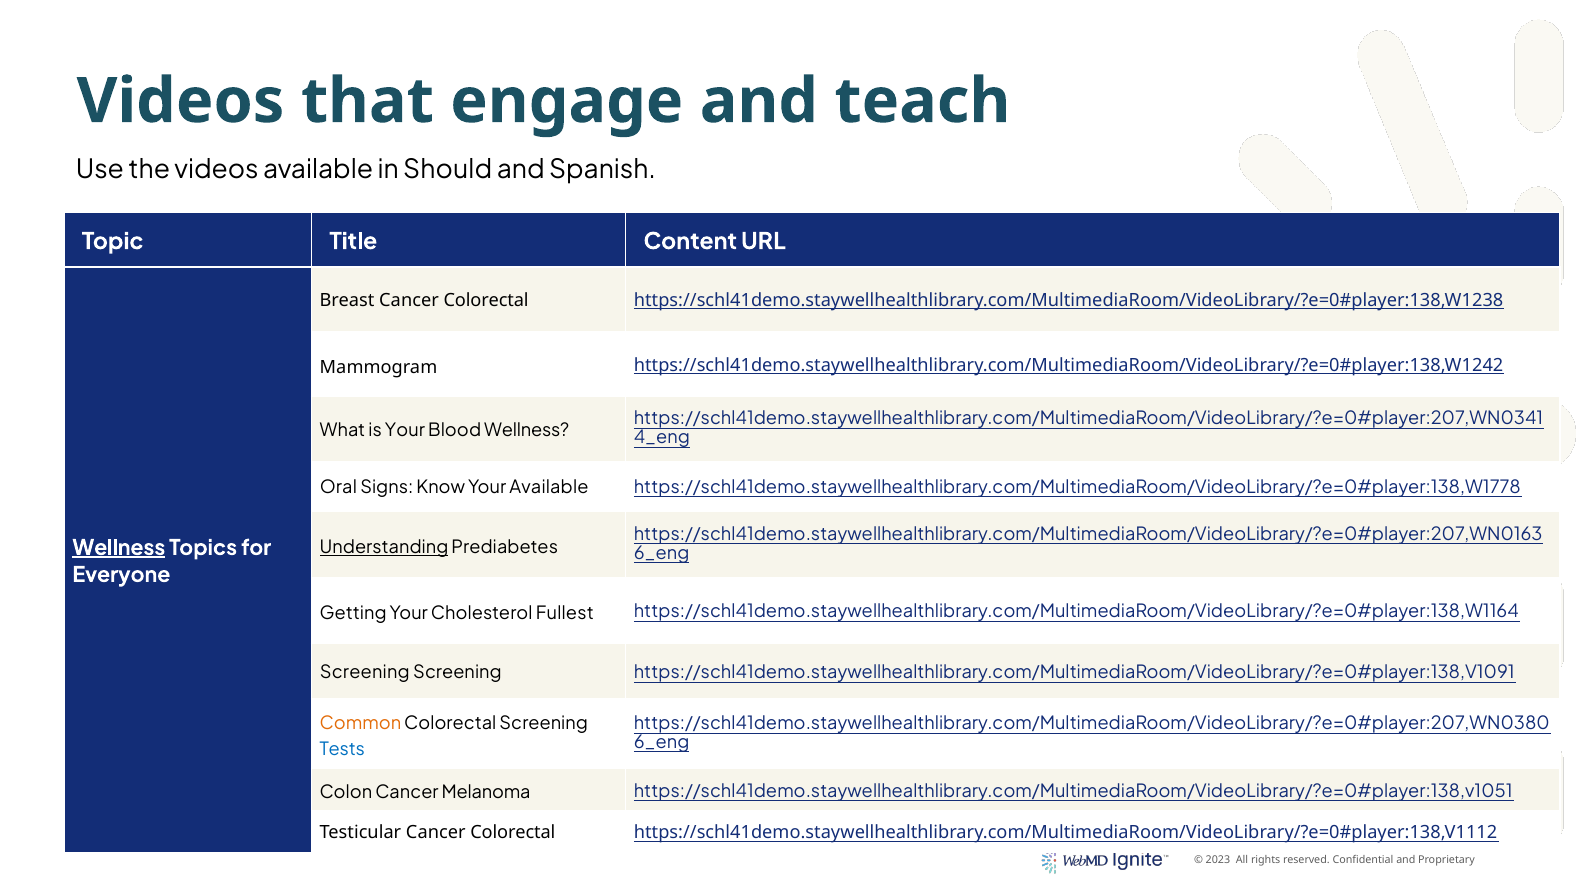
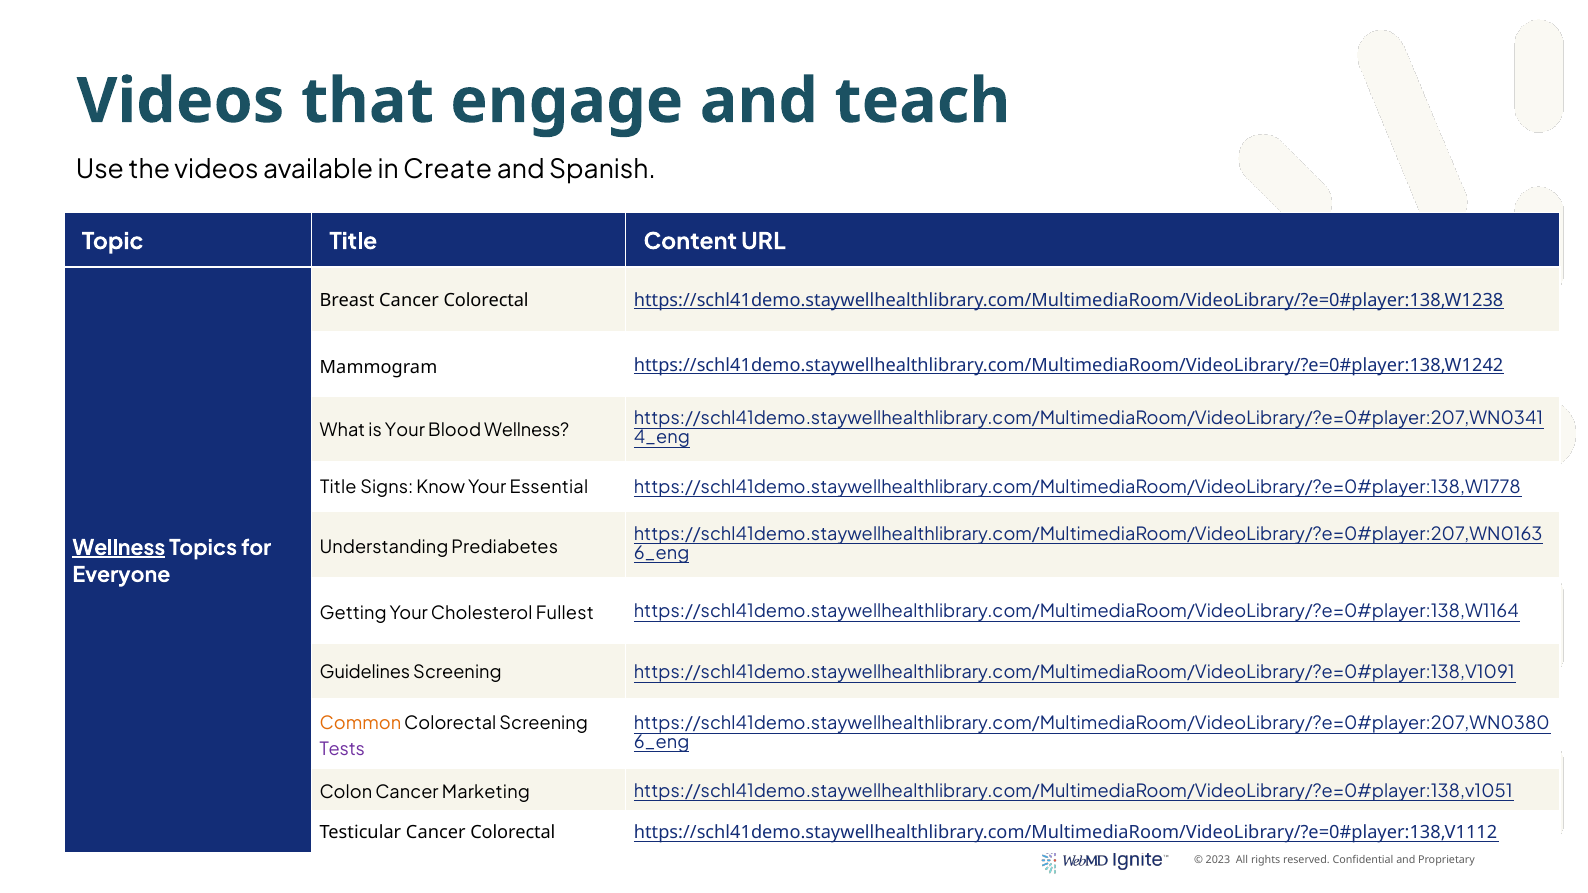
Should: Should -> Create (448, 170)
Oral: Oral -> Title (338, 488)
Your Available: Available -> Essential (549, 488)
Understanding underline: present -> none (384, 548)
Screening: Screening -> Guidelines (365, 673)
Tests colour: blue -> purple (342, 750)
Melanoma: Melanoma -> Marketing (486, 793)
